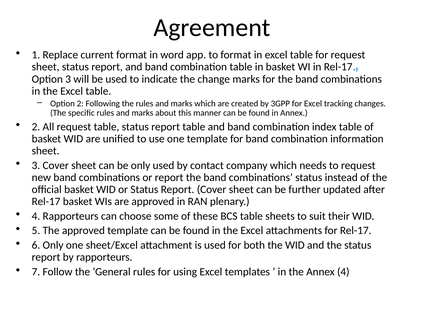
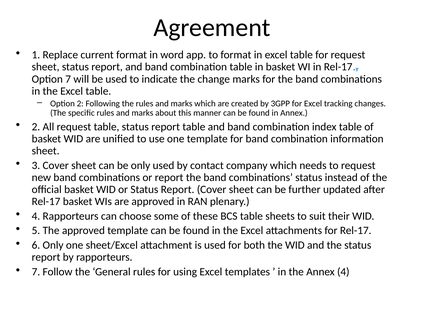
Option 3: 3 -> 7 (68, 79)
